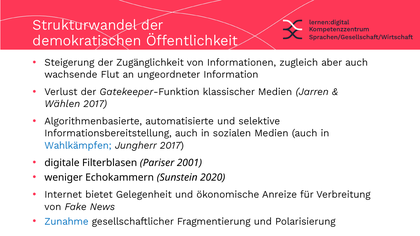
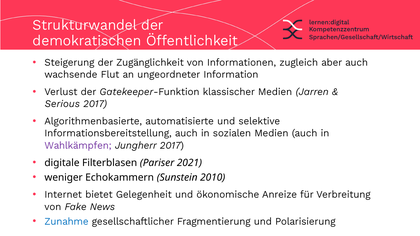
Wählen: Wählen -> Serious (62, 104)
Wahlkämpfen colour: blue -> purple (78, 146)
2001: 2001 -> 2021 (189, 163)
2020: 2020 -> 2010 (213, 178)
